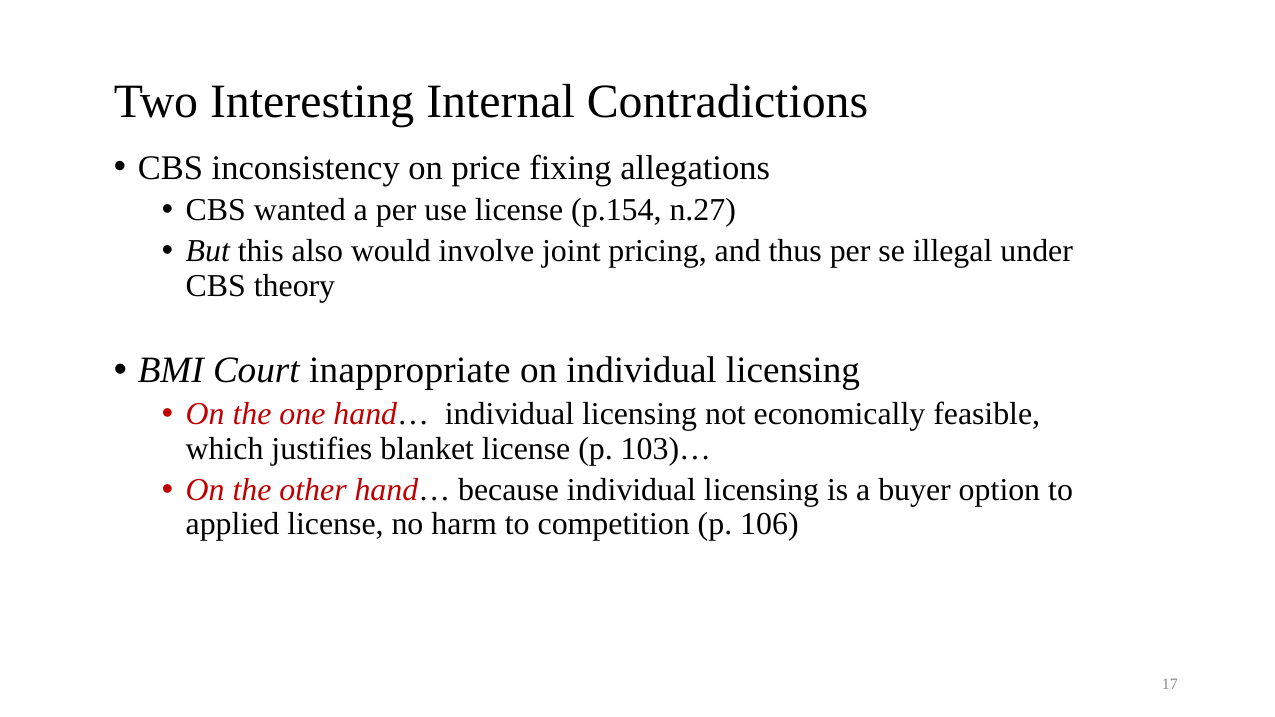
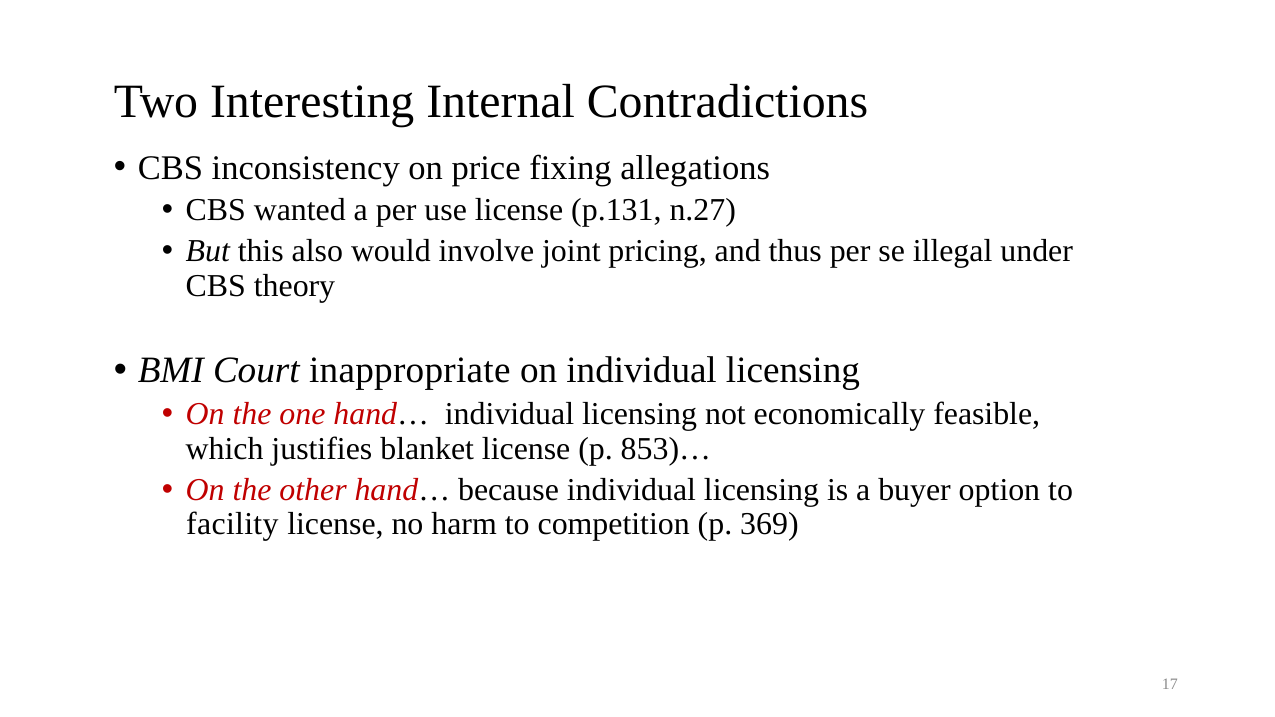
p.154: p.154 -> p.131 (616, 210)
103)…: 103)… -> 853)… (666, 449)
applied: applied -> facility (232, 524)
106: 106 -> 369 (769, 524)
